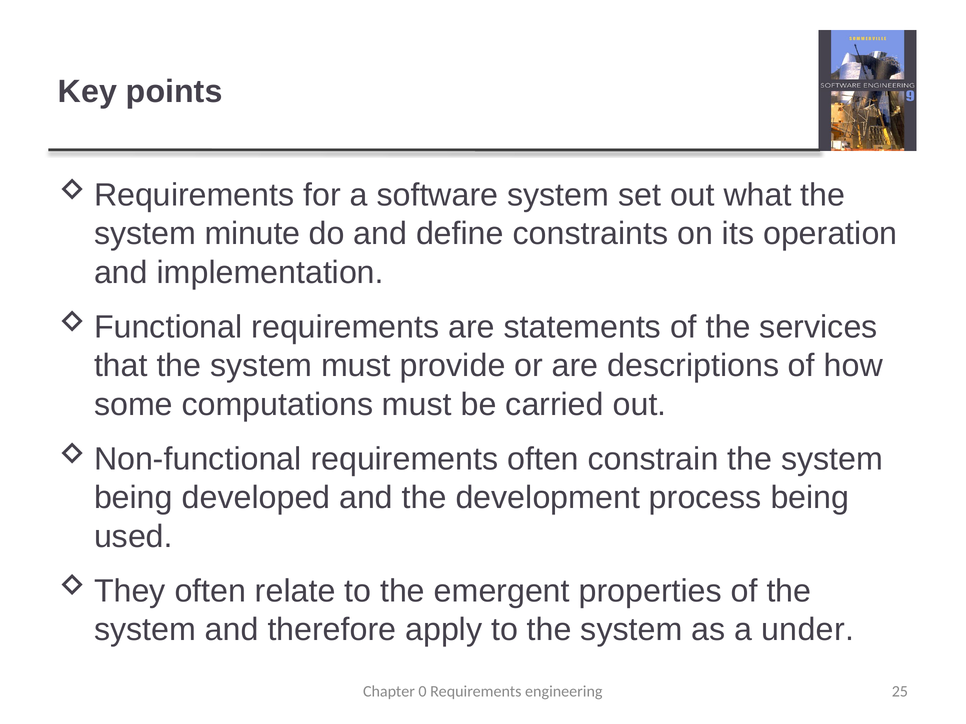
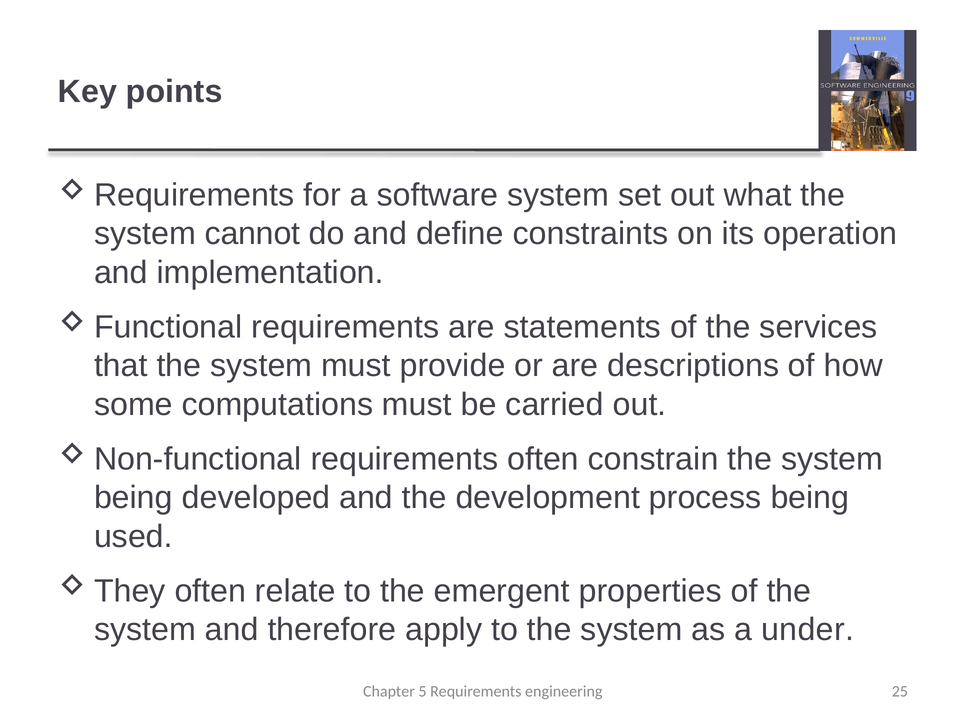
minute: minute -> cannot (252, 234)
0: 0 -> 5 (423, 692)
